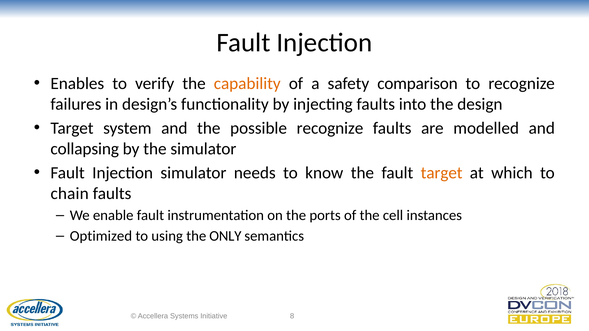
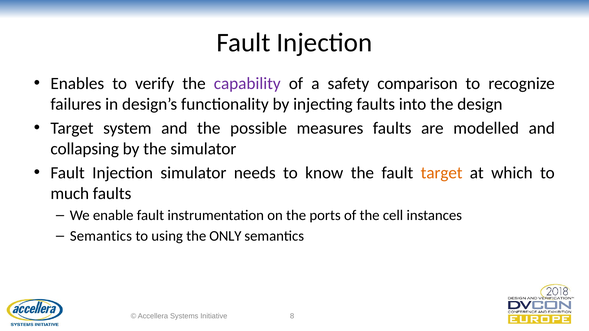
capability colour: orange -> purple (247, 84)
possible recognize: recognize -> measures (330, 128)
chain: chain -> much (70, 194)
Optimized: Optimized -> Semantics (101, 236)
